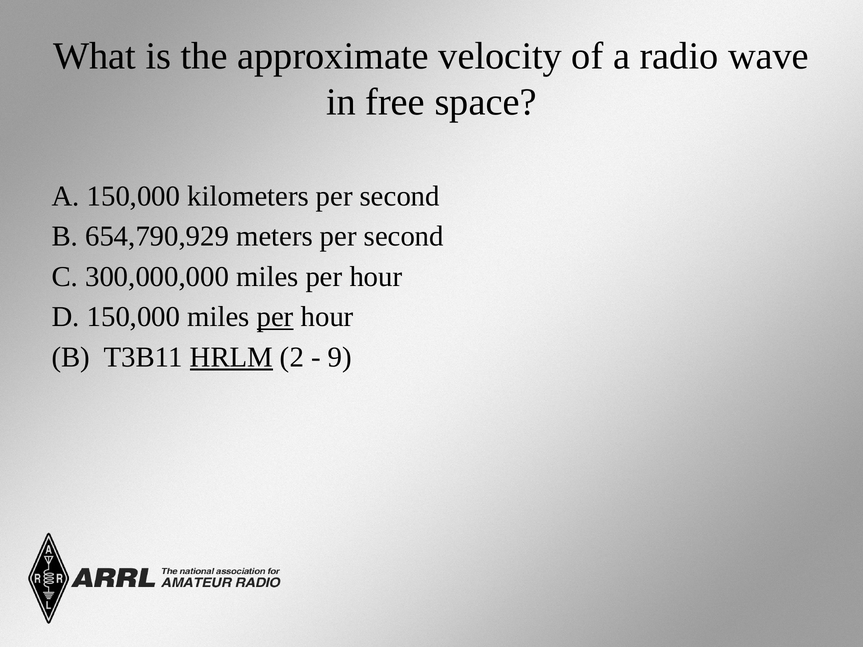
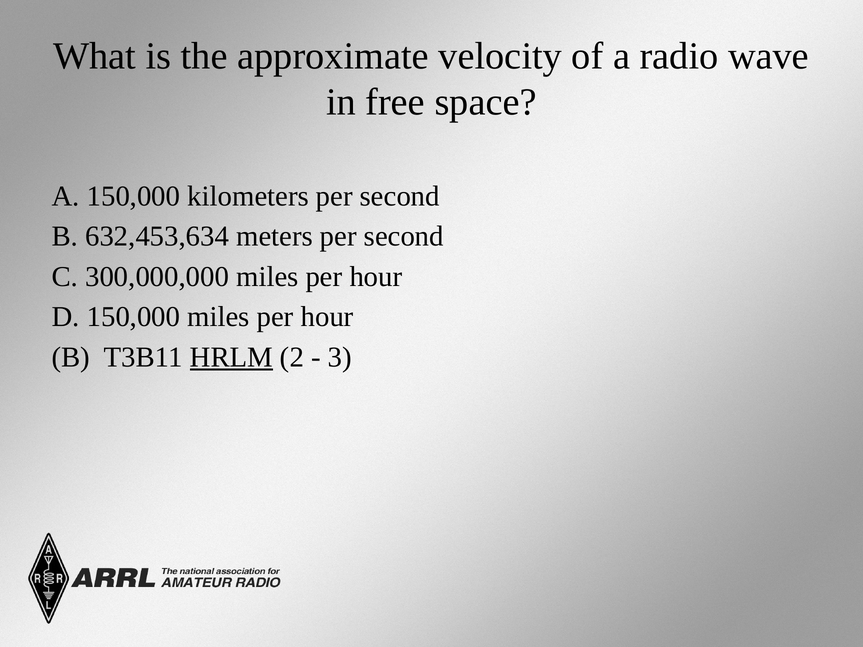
654,790,929: 654,790,929 -> 632,453,634 (157, 236)
per underline: present -> none (275, 317)
9: 9 -> 3 (340, 357)
